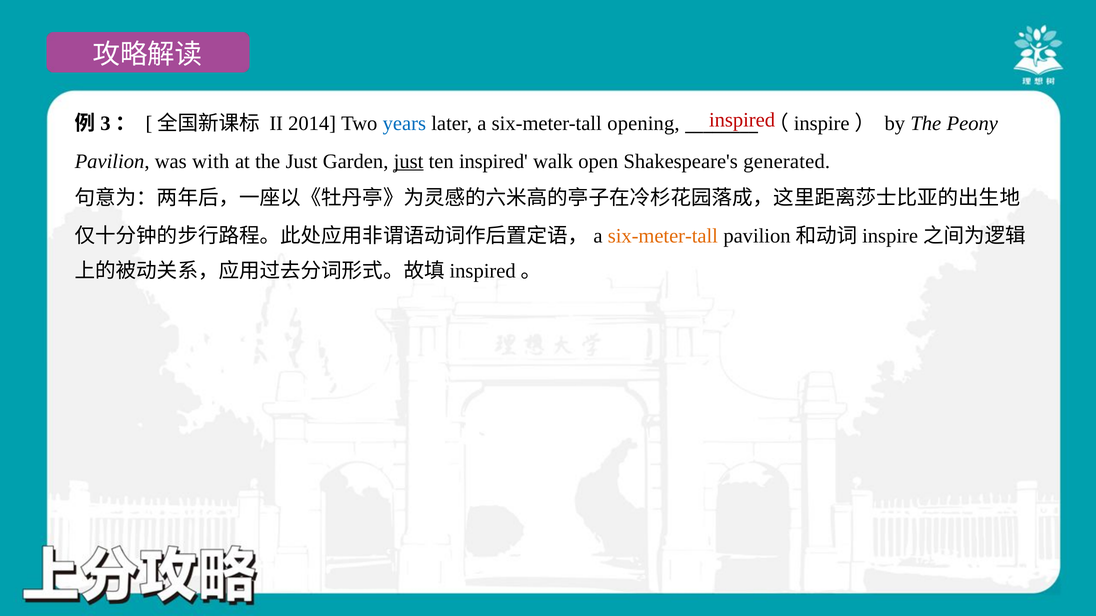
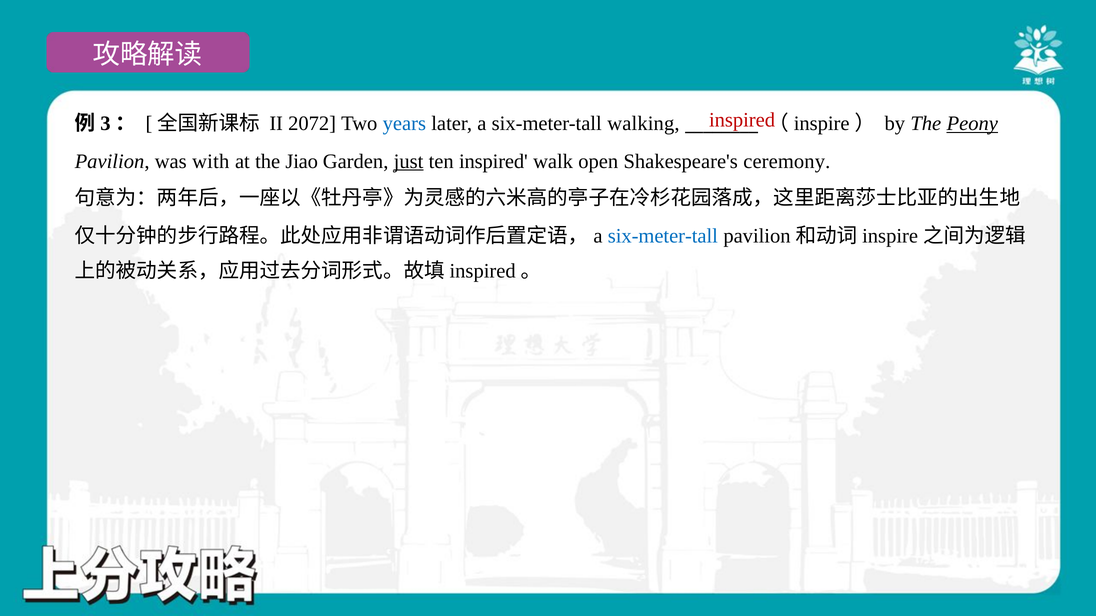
2014: 2014 -> 2072 (312, 124)
opening: opening -> walking (643, 124)
Peony underline: none -> present (972, 124)
the Just: Just -> Jiao (302, 161)
generated: generated -> ceremony (787, 161)
six-meter-tall colour: orange -> blue (663, 236)
